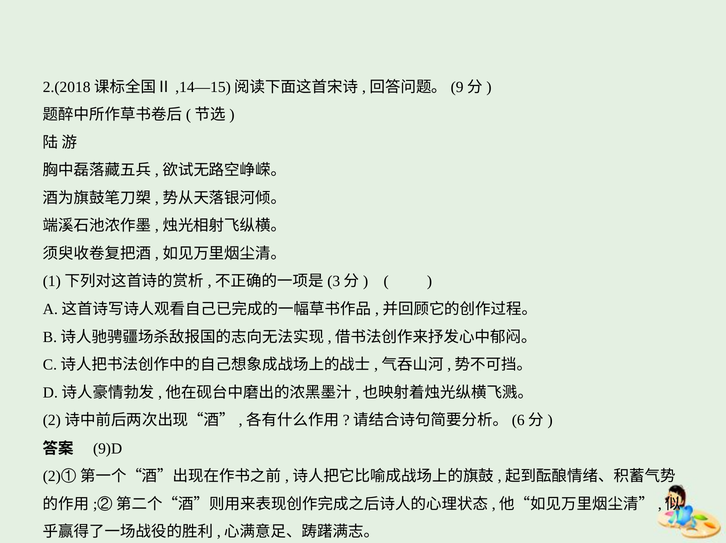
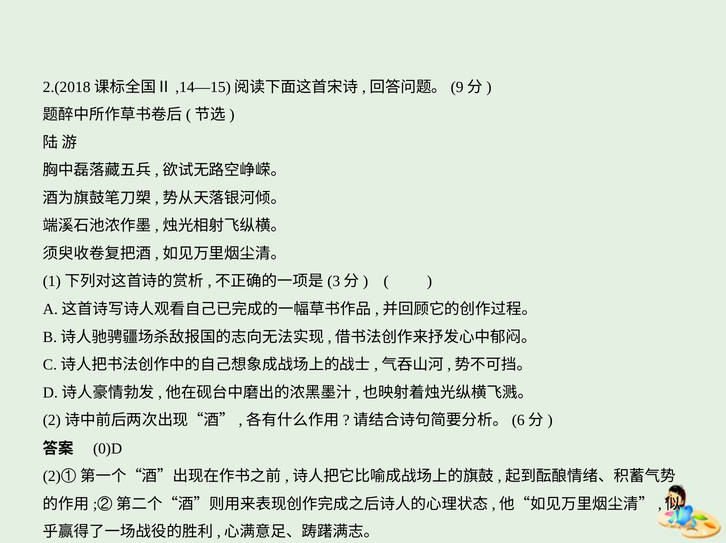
9)D: 9)D -> 0)D (108, 449)
